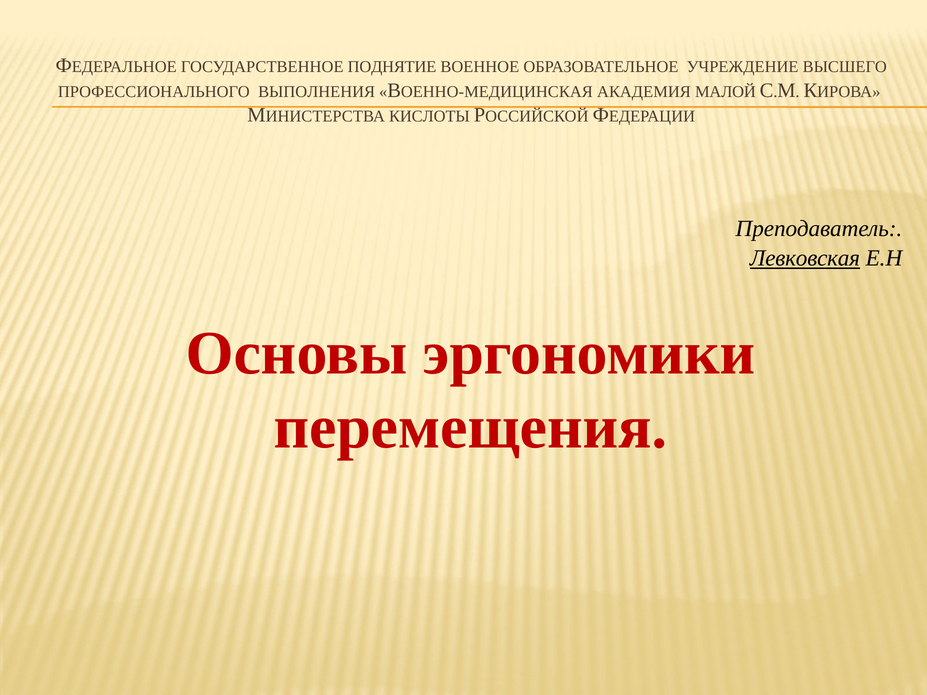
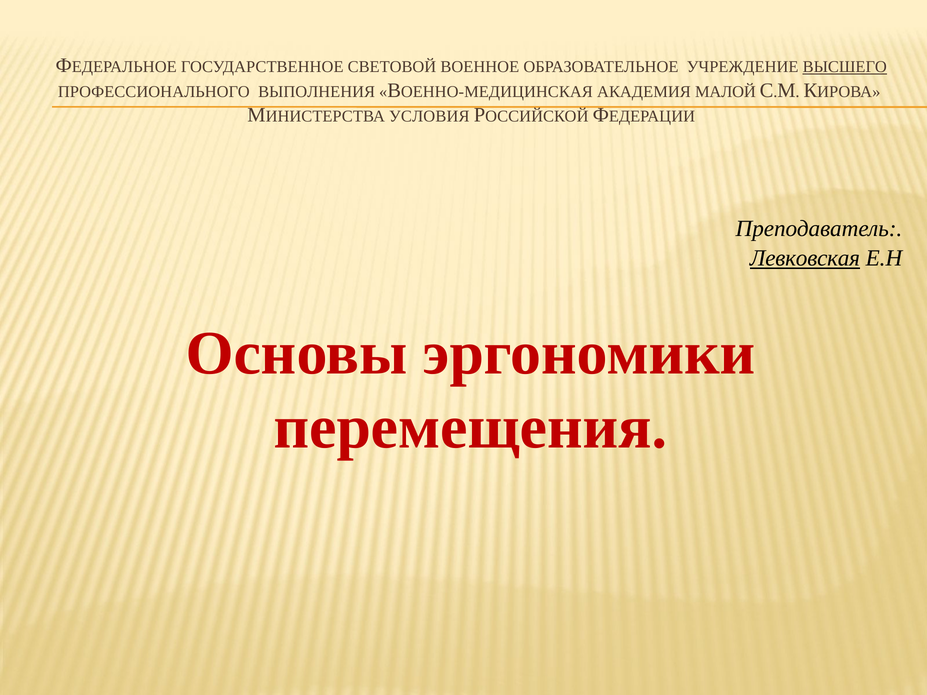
ПОДНЯТИЕ: ПОДНЯТИЕ -> СВЕТОВОЙ (392, 67)
ВЫСШЕГО underline: none -> present (845, 67)
КИСЛОТЫ: КИСЛОТЫ -> УСЛОВИЯ (429, 116)
